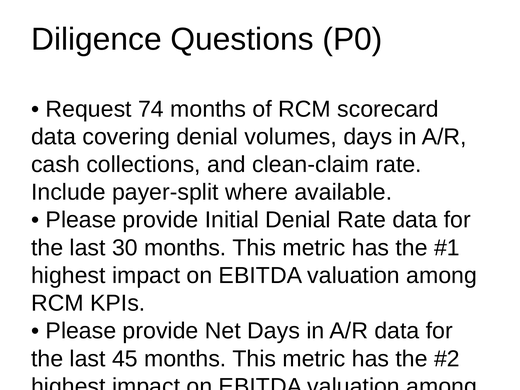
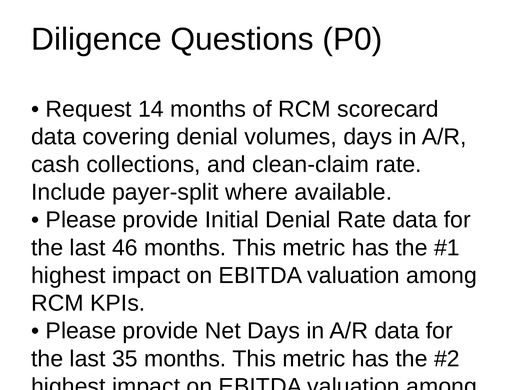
74: 74 -> 14 (151, 109)
30: 30 -> 46 (125, 248)
45: 45 -> 35 (125, 359)
